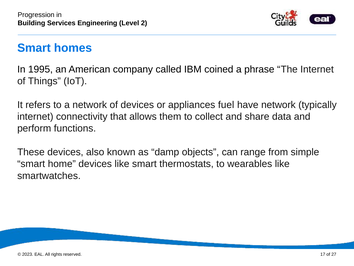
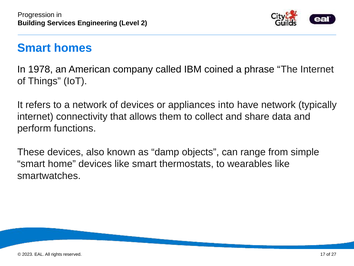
1995: 1995 -> 1978 (40, 69)
fuel: fuel -> into (226, 105)
